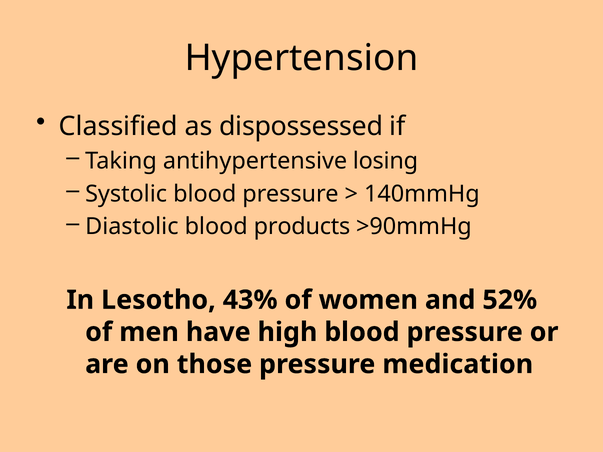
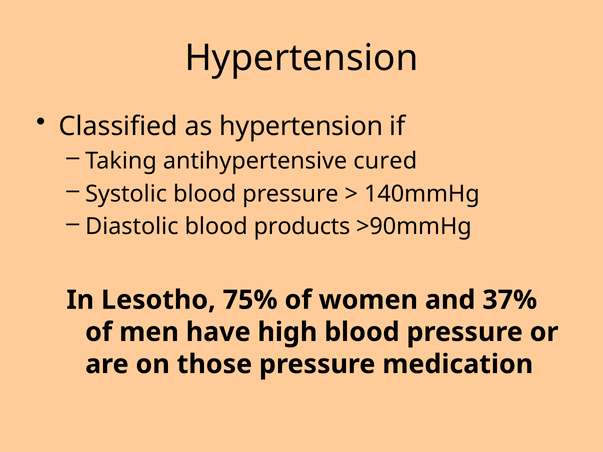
as dispossessed: dispossessed -> hypertension (301, 126)
losing: losing -> cured (385, 161)
43%: 43% -> 75% (250, 300)
52%: 52% -> 37% (510, 300)
